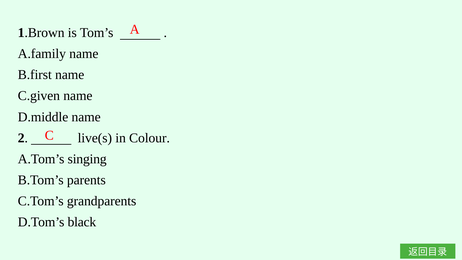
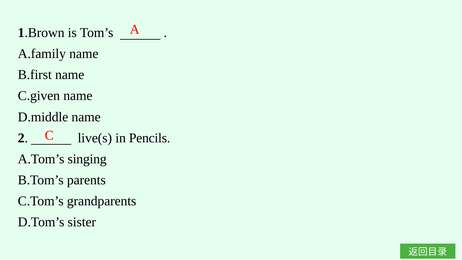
Colour: Colour -> Pencils (150, 138)
black: black -> sister (82, 222)
